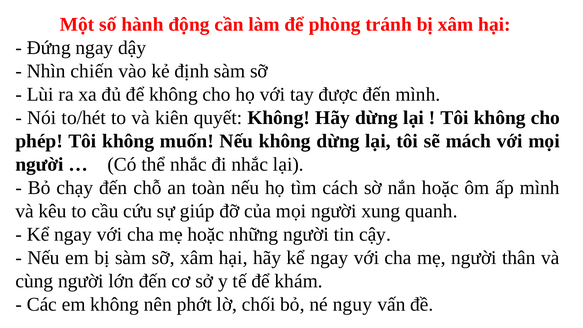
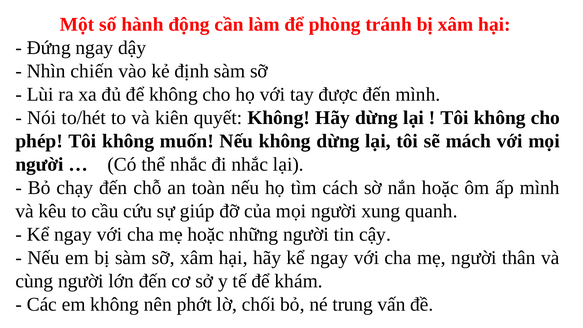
nguy: nguy -> trung (353, 304)
